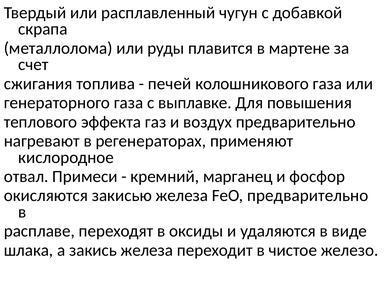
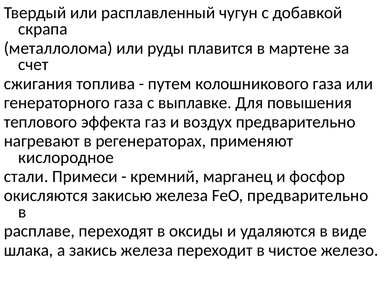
печей: печей -> путем (170, 84)
отвал: отвал -> стали (26, 176)
